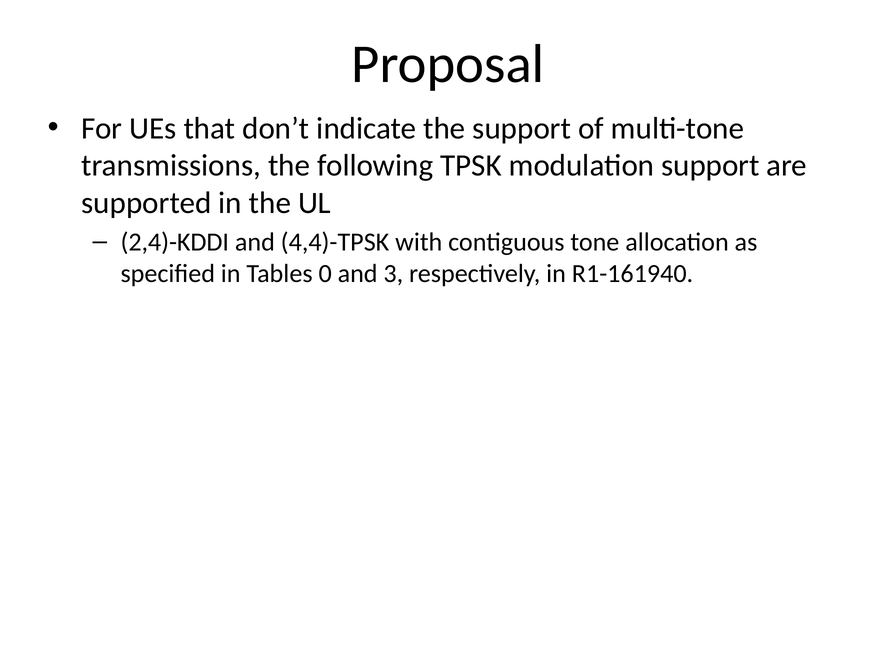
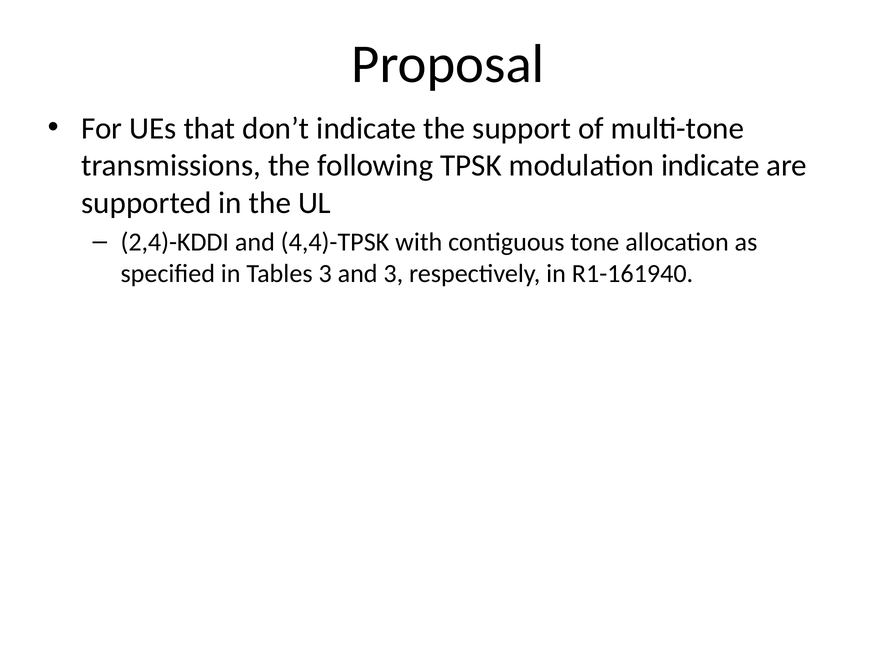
modulation support: support -> indicate (710, 166)
Tables 0: 0 -> 3 (325, 274)
